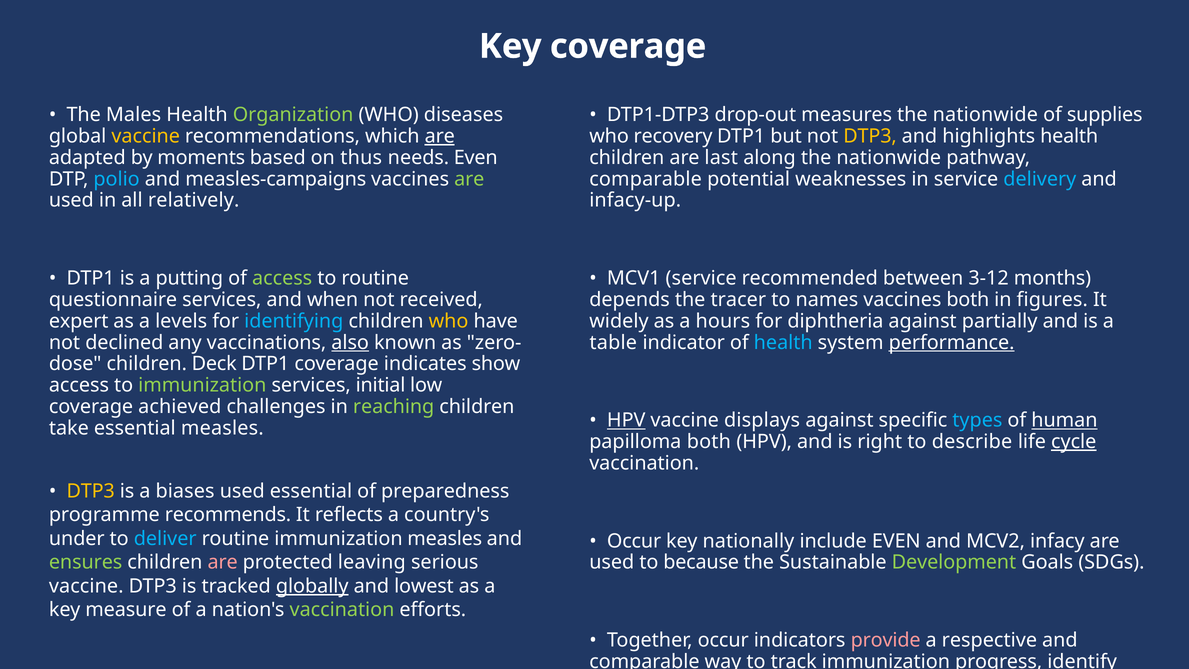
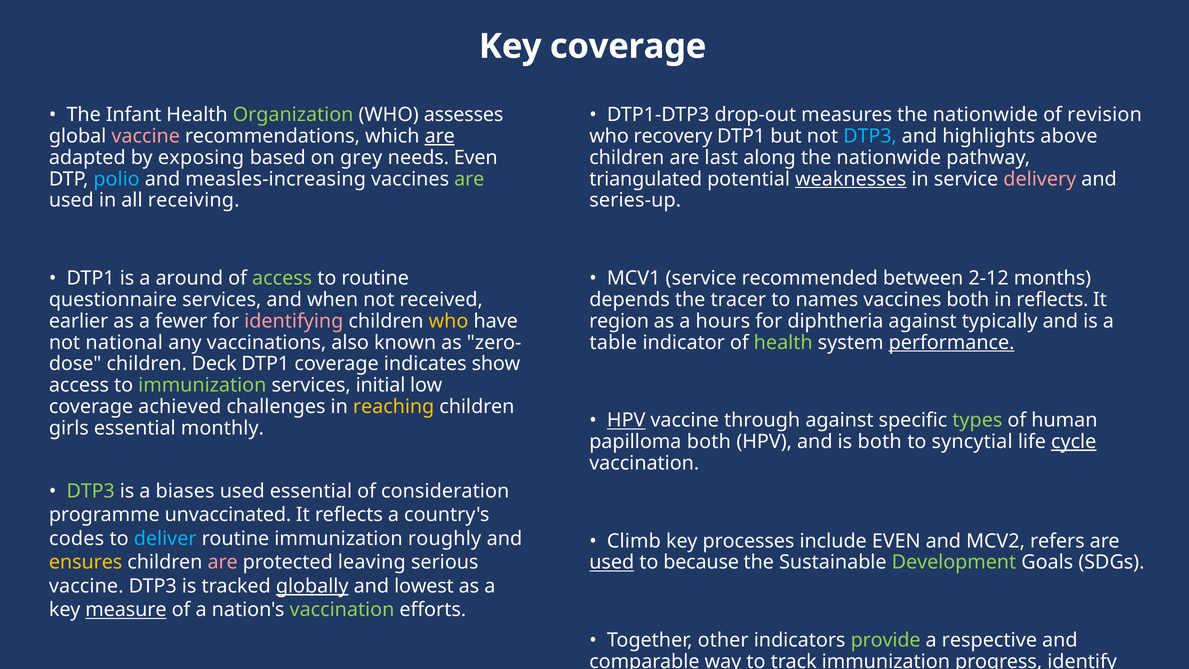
Males: Males -> Infant (134, 115)
diseases: diseases -> assesses (464, 115)
supplies: supplies -> revision (1105, 115)
vaccine colour: yellow -> pink (146, 136)
DTP3 colour: yellow -> light blue (870, 136)
highlights health: health -> above (1069, 136)
moments: moments -> exposing (201, 158)
thus: thus -> grey (361, 158)
measles-campaigns: measles-campaigns -> measles-increasing (276, 179)
comparable: comparable -> triangulated (646, 179)
weaknesses underline: none -> present (851, 179)
delivery colour: light blue -> pink (1040, 179)
relatively: relatively -> receiving (194, 200)
infacy-up: infacy-up -> series-up (635, 200)
putting: putting -> around (189, 278)
3-12: 3-12 -> 2-12 (989, 278)
in figures: figures -> reflects (1052, 300)
expert: expert -> earlier (79, 321)
levels: levels -> fewer (181, 321)
identifying colour: light blue -> pink (294, 321)
widely: widely -> region (619, 321)
partially: partially -> typically (1000, 321)
declined: declined -> national (124, 342)
also underline: present -> none (350, 342)
health colour: light blue -> light green (783, 342)
reaching colour: light green -> yellow (394, 407)
displays: displays -> through (762, 420)
types colour: light blue -> light green (977, 420)
human underline: present -> none (1064, 420)
take: take -> girls (69, 428)
essential measles: measles -> monthly (222, 428)
is right: right -> both (880, 442)
describe: describe -> syncytial (972, 442)
DTP3 colour: yellow -> light green (91, 491)
preparedness: preparedness -> consideration (445, 491)
recommends: recommends -> unvaccinated (228, 515)
under: under -> codes (77, 538)
immunization measles: measles -> roughly (445, 538)
Occur: Occur -> Climb (634, 541)
nationally: nationally -> processes (748, 541)
infacy: infacy -> refers (1057, 541)
ensures colour: light green -> yellow (86, 562)
used underline: none -> present (612, 562)
measure underline: none -> present (126, 610)
Together occur: occur -> other (723, 640)
provide colour: pink -> light green (886, 640)
